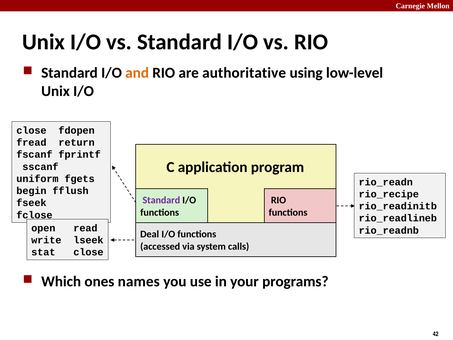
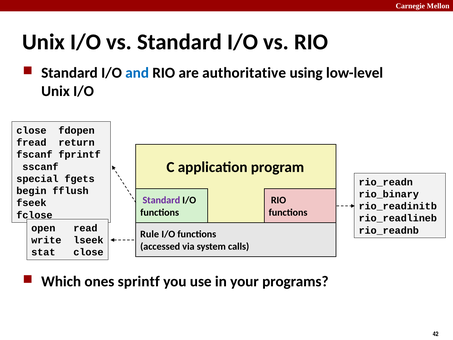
and colour: orange -> blue (137, 73)
uniform: uniform -> special (37, 179)
rio_recipe: rio_recipe -> rio_binary (389, 194)
Deal: Deal -> Rule (150, 234)
names: names -> sprintf (139, 281)
